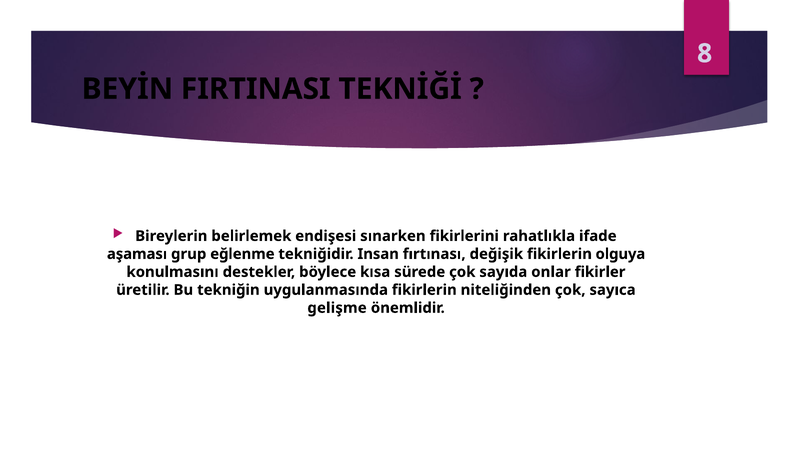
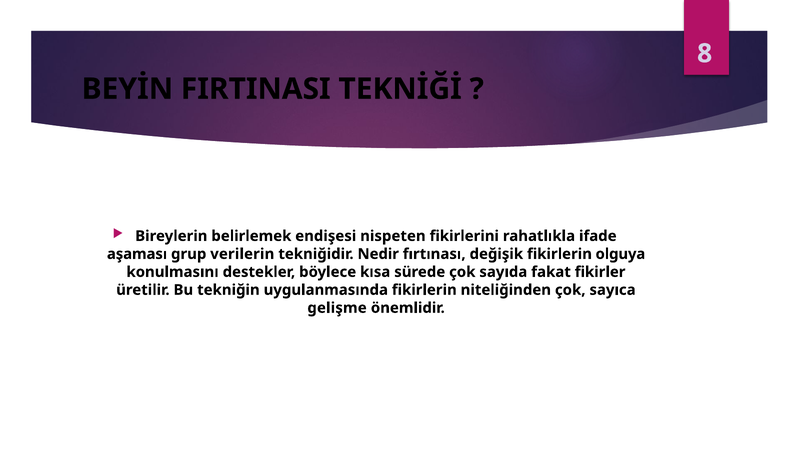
sınarken: sınarken -> nispeten (393, 236)
eğlenme: eğlenme -> verilerin (242, 254)
Insan: Insan -> Nedir (378, 254)
onlar: onlar -> fakat (551, 272)
